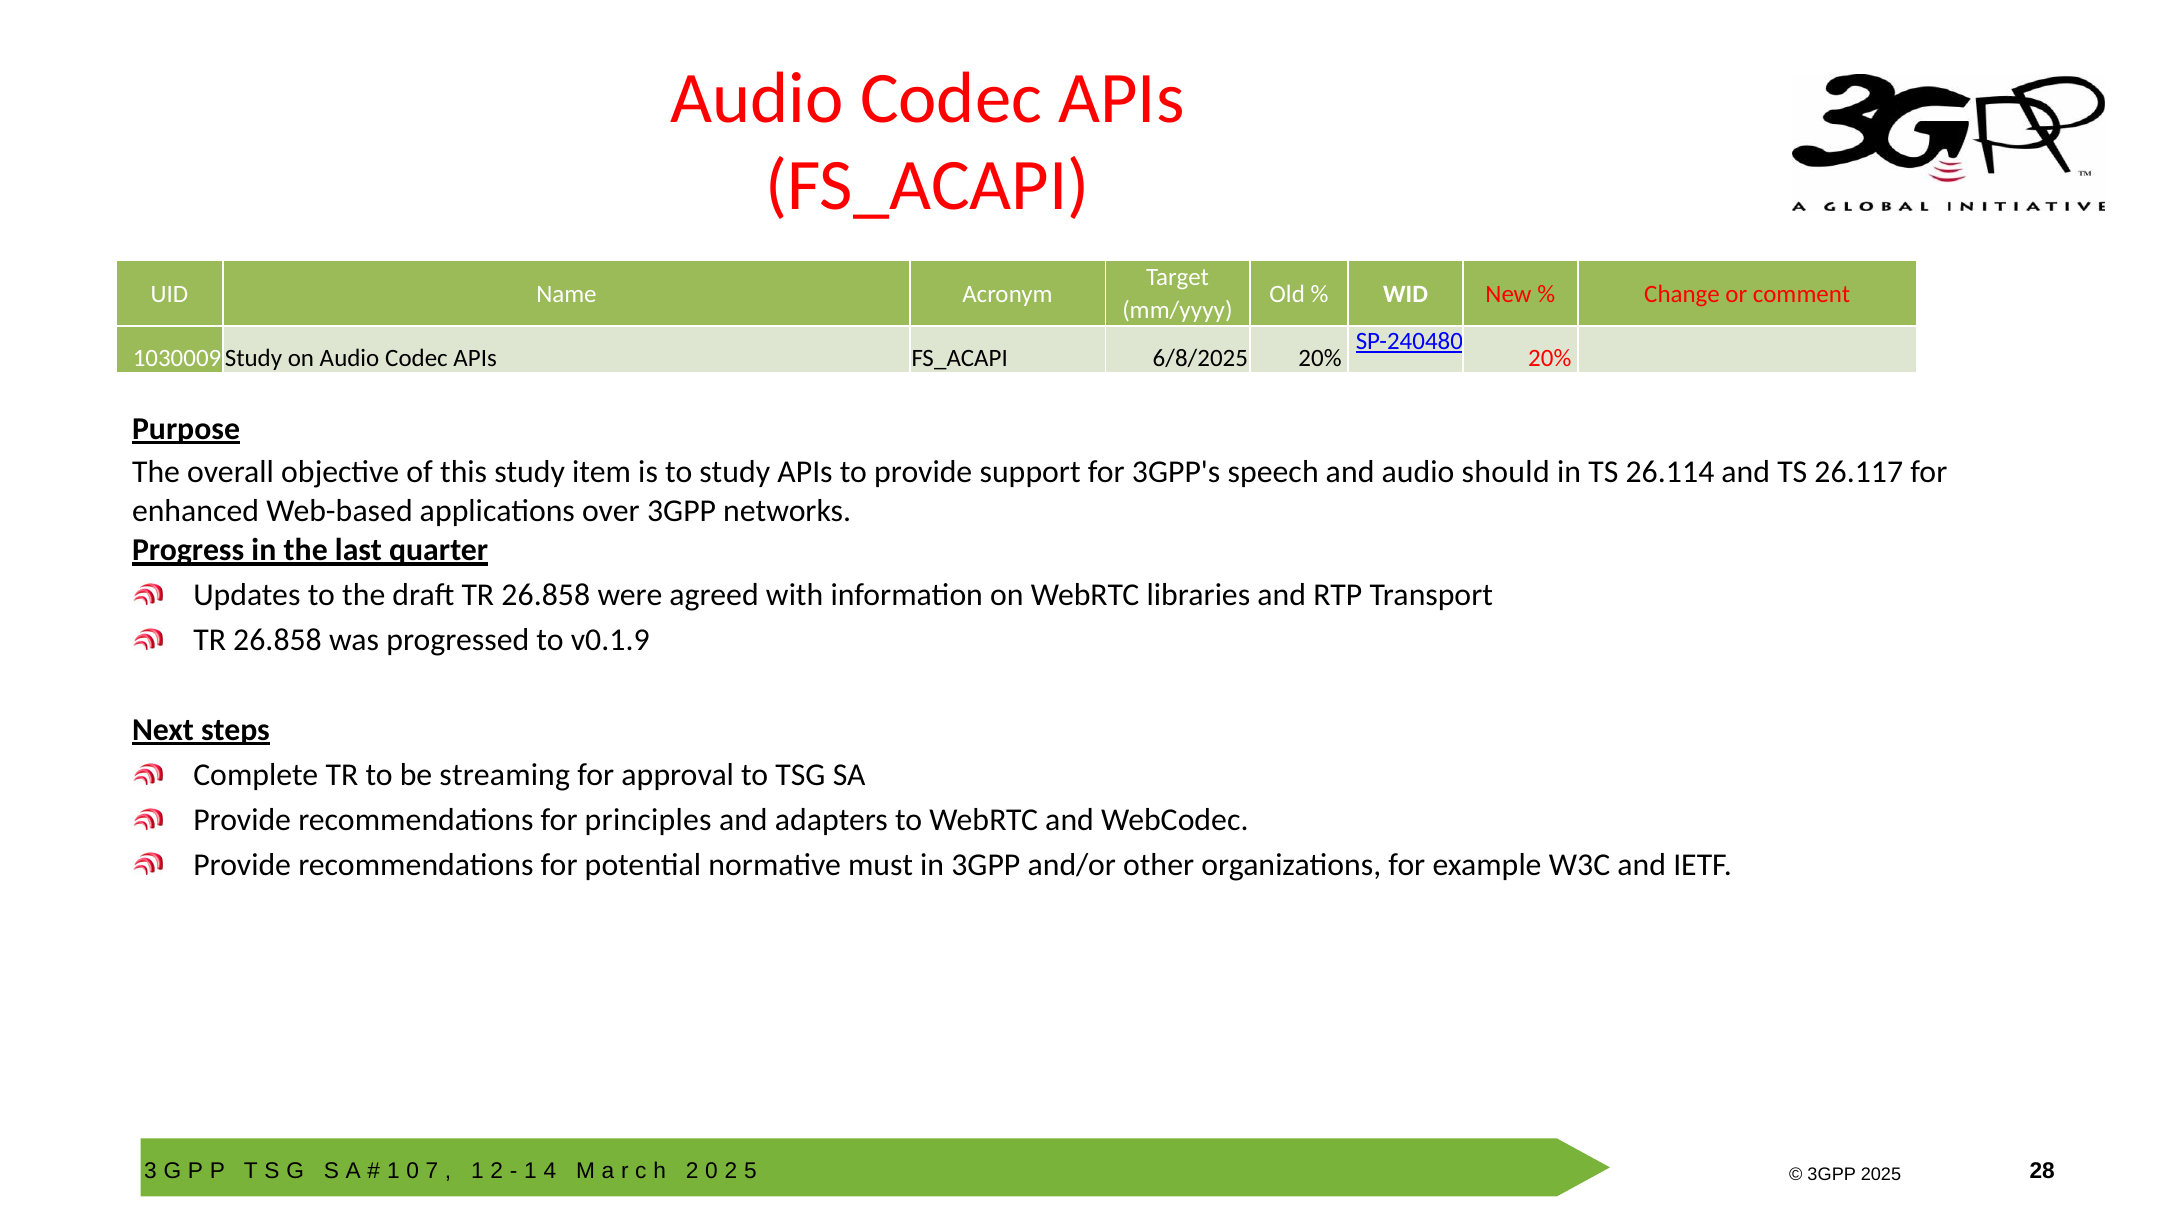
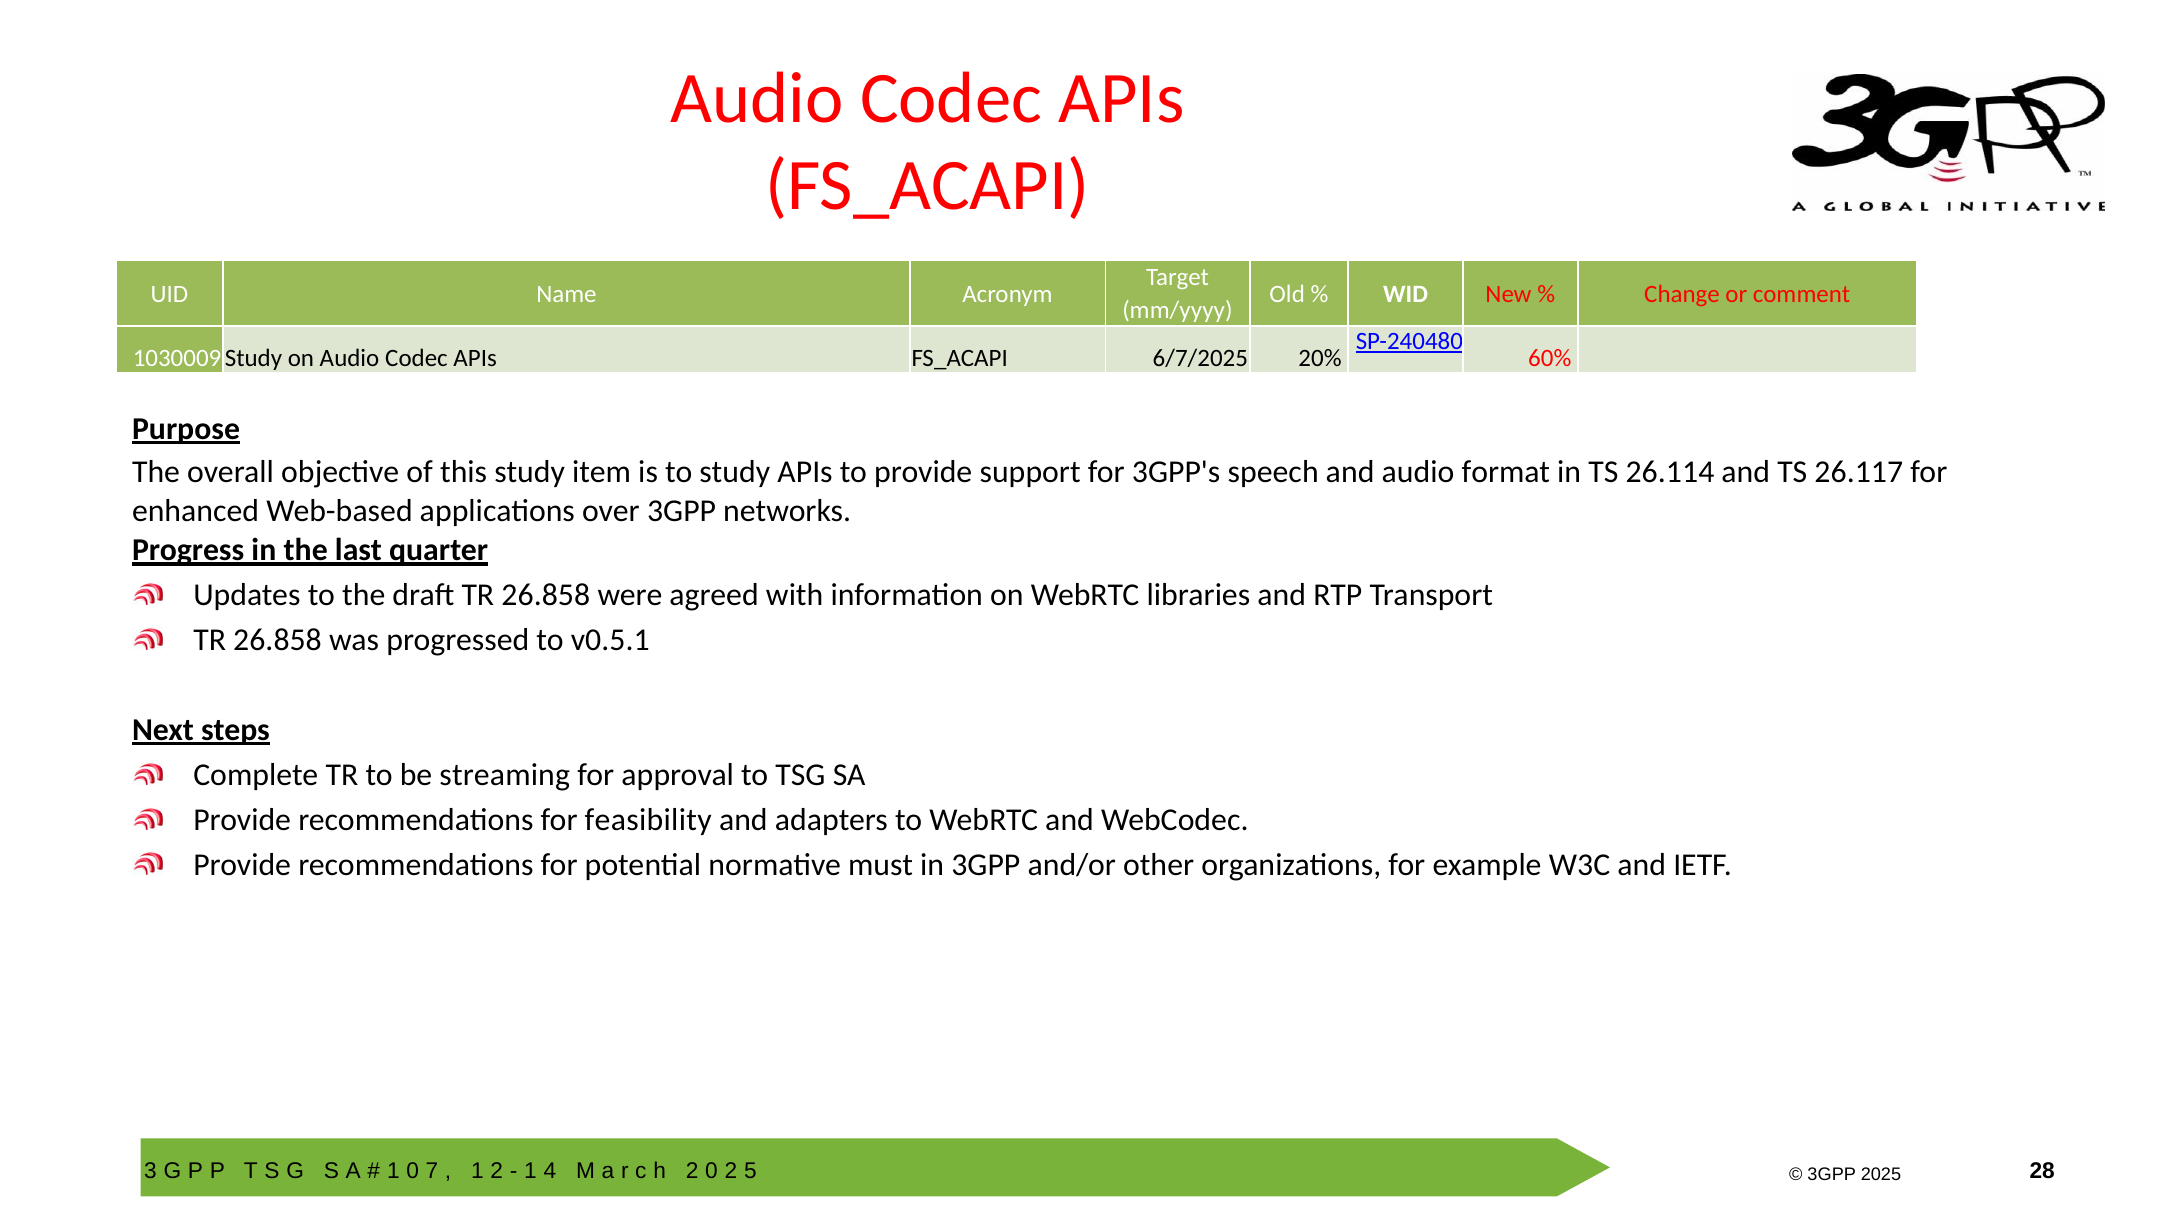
6/8/2025: 6/8/2025 -> 6/7/2025 (1200, 358)
20%: 20% -> 60% (1550, 358)
should: should -> format (1506, 472)
v0.1.9: v0.1.9 -> v0.5.1 (610, 640)
principles: principles -> feasibility (648, 820)
